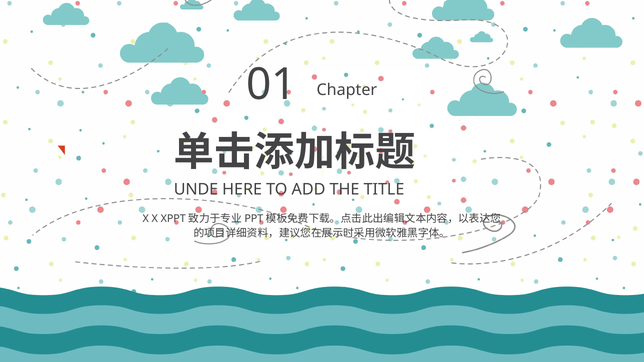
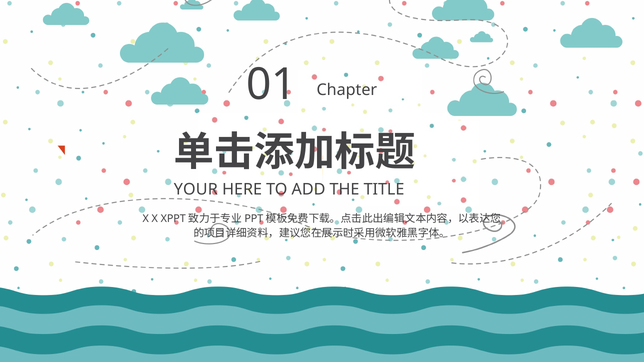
UNDE: UNDE -> YOUR (196, 190)
